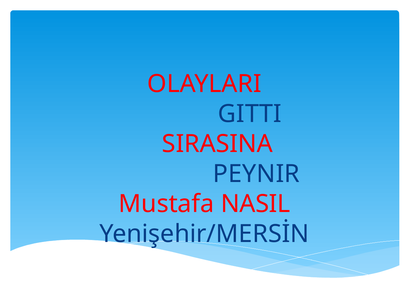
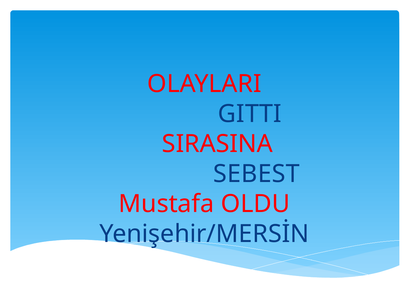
PEYNIR: PEYNIR -> SEBEST (256, 174)
NASIL: NASIL -> OLDU (255, 204)
